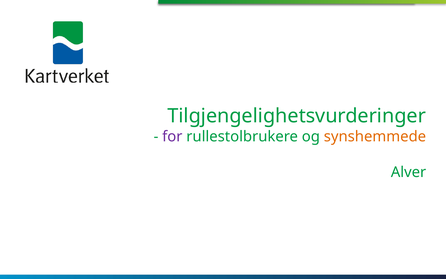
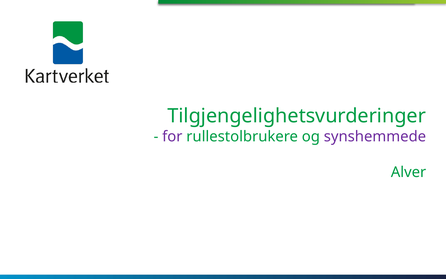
synshemmede colour: orange -> purple (375, 136)
